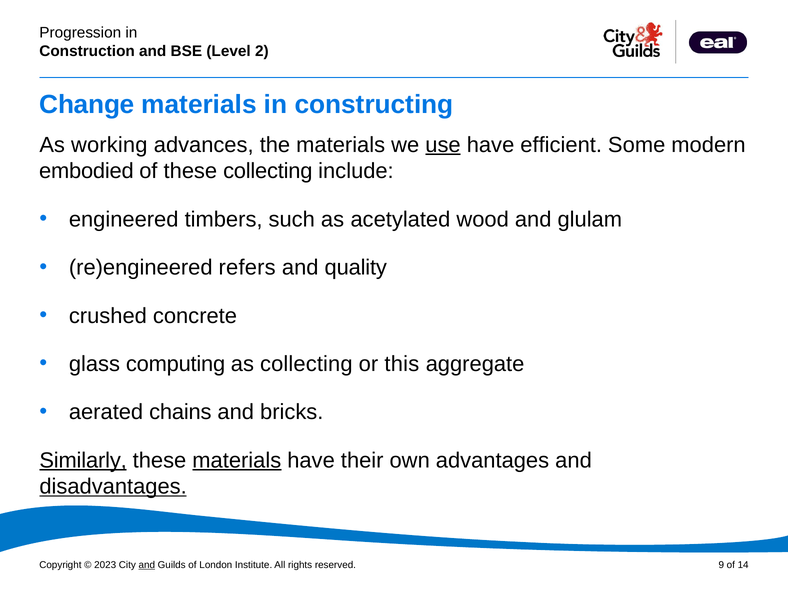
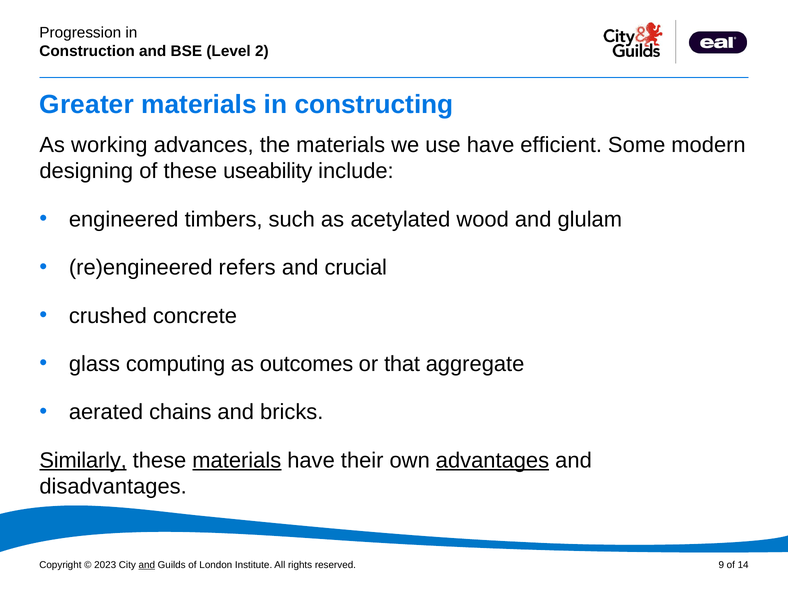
Change: Change -> Greater (87, 104)
use underline: present -> none (443, 145)
embodied: embodied -> designing (86, 171)
these collecting: collecting -> useability (268, 171)
quality: quality -> crucial (356, 268)
as collecting: collecting -> outcomes (307, 364)
this: this -> that (402, 364)
advantages underline: none -> present (492, 460)
disadvantages underline: present -> none (113, 487)
